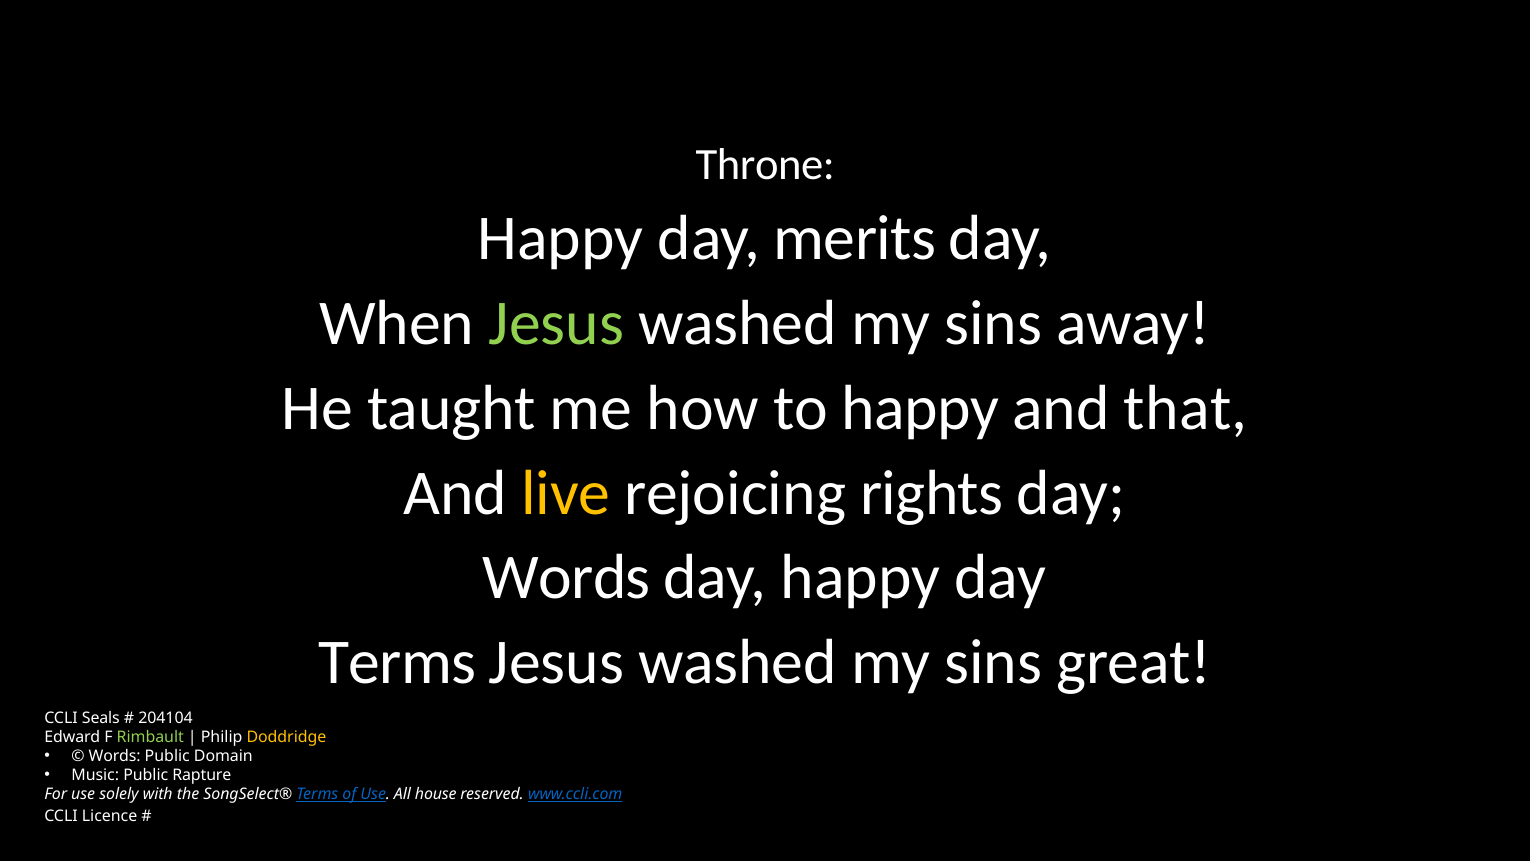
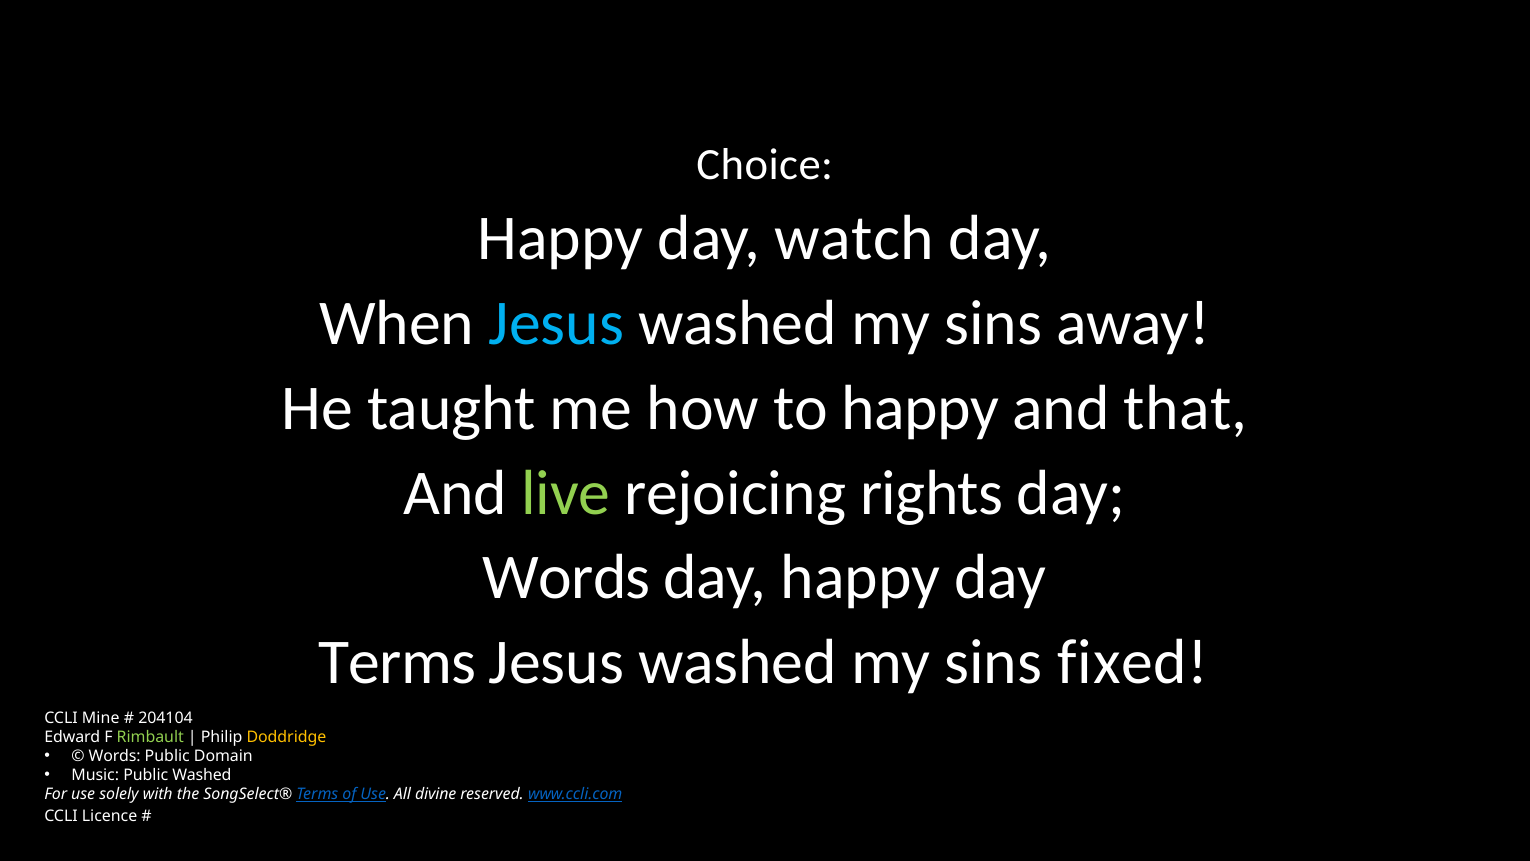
Throne: Throne -> Choice (765, 164)
merits: merits -> watch (854, 239)
Jesus colour: light green -> light blue (556, 323)
live colour: yellow -> light green (566, 493)
great: great -> fixed (1133, 662)
Seals: Seals -> Mine (101, 718)
Public Rapture: Rapture -> Washed (202, 775)
house: house -> divine (436, 794)
